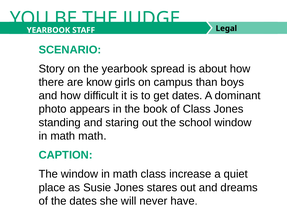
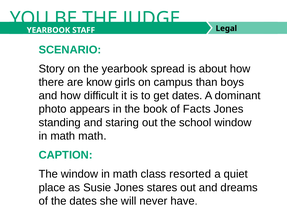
of Class: Class -> Facts (197, 109)
increase: increase -> resorted (190, 173)
